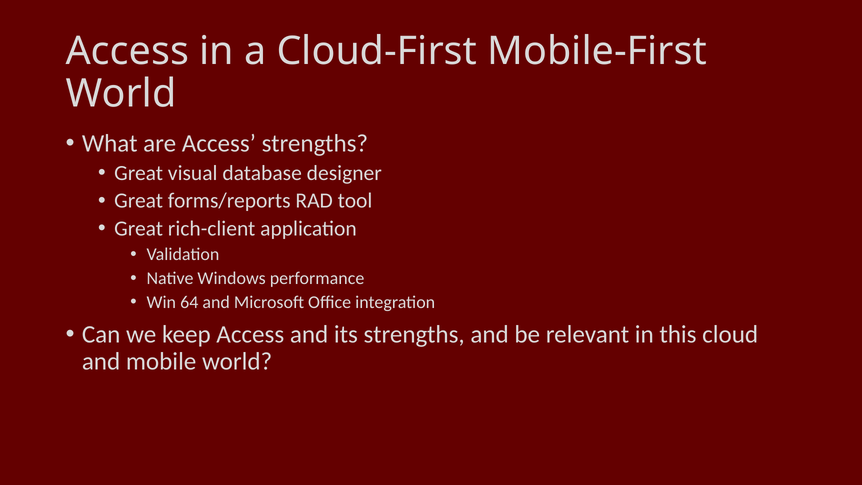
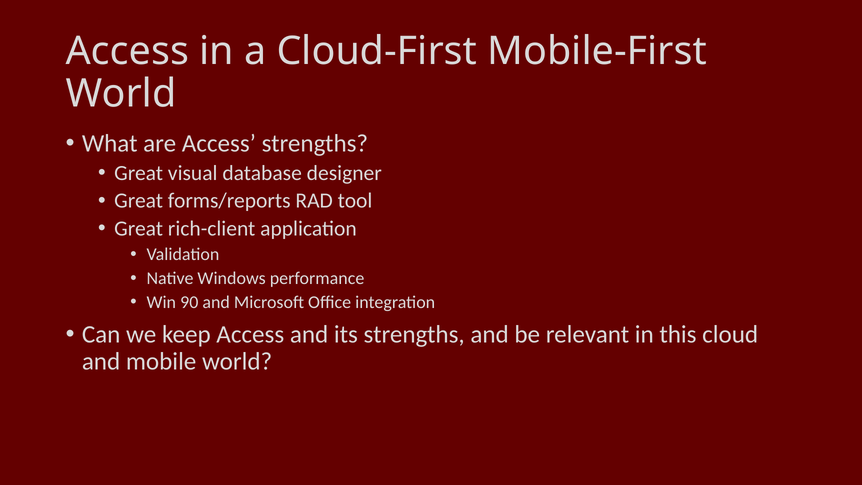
64: 64 -> 90 (189, 302)
